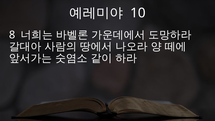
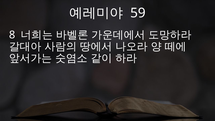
10: 10 -> 59 (138, 13)
